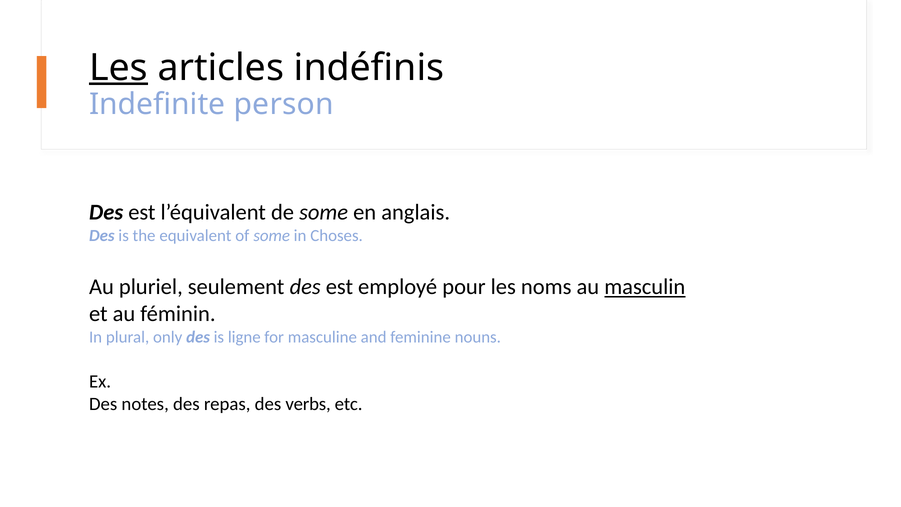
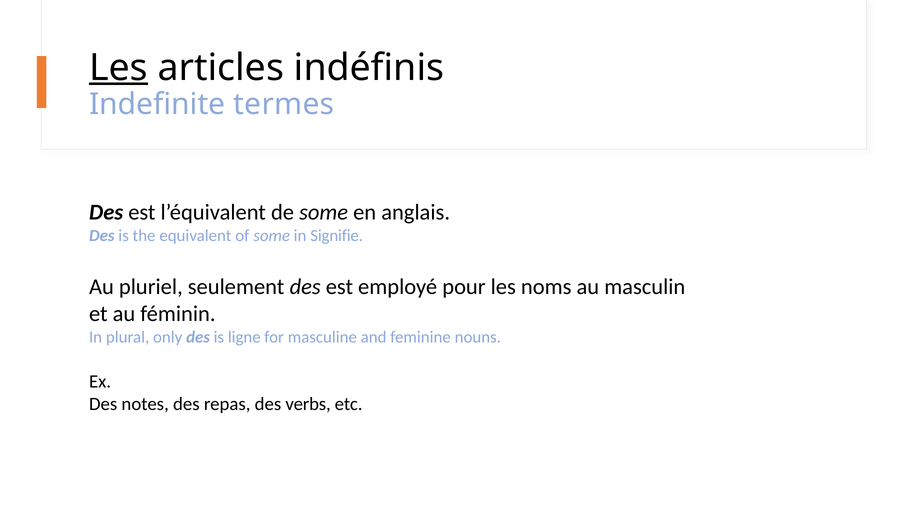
person: person -> termes (284, 104)
Choses: Choses -> Signifie (337, 236)
masculin underline: present -> none (645, 287)
